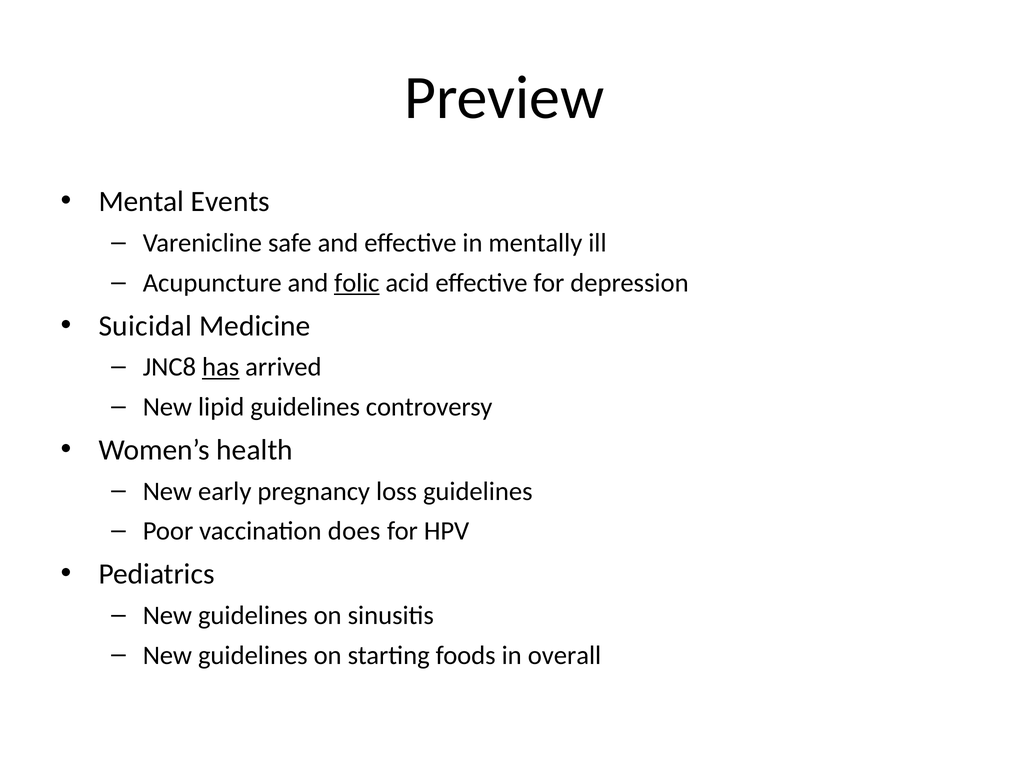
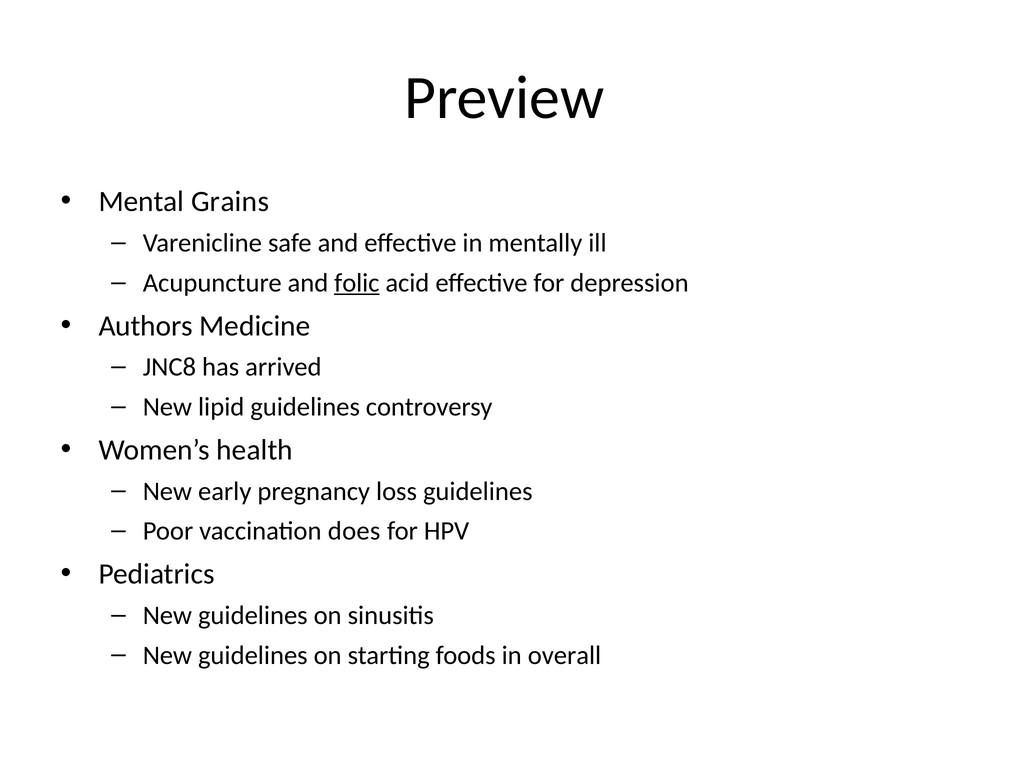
Events: Events -> Grains (230, 202)
Suicidal: Suicidal -> Authors (146, 326)
has underline: present -> none (221, 367)
